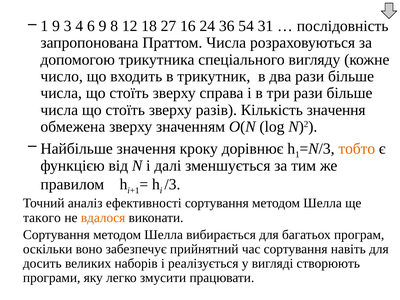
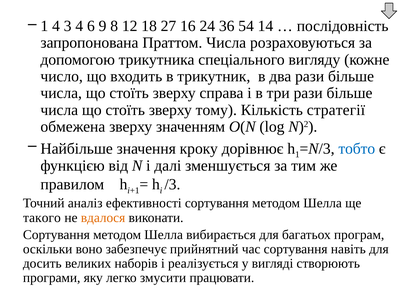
9: 9 -> 4 (56, 26)
31: 31 -> 14 (266, 26)
разів: разів -> тому (216, 110)
Кількість значення: значення -> стратегії (336, 110)
тобто colour: orange -> blue (357, 149)
